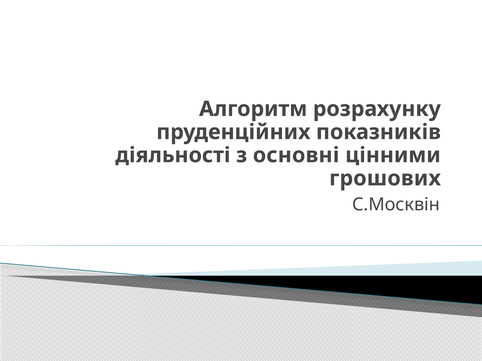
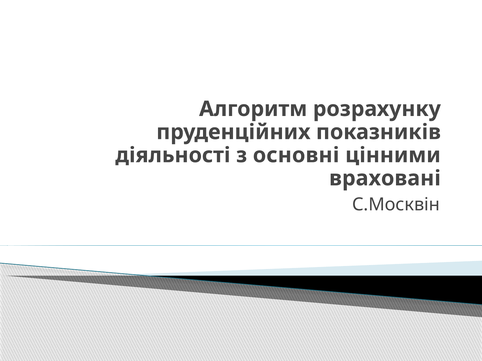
грошових: грошових -> враховані (385, 179)
